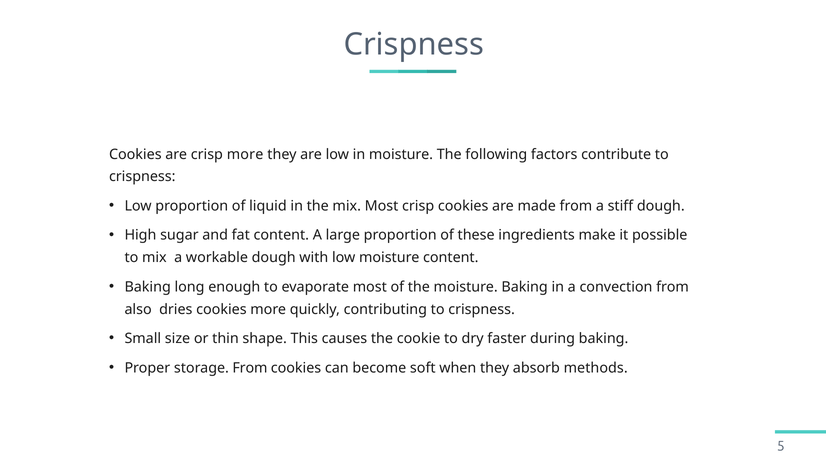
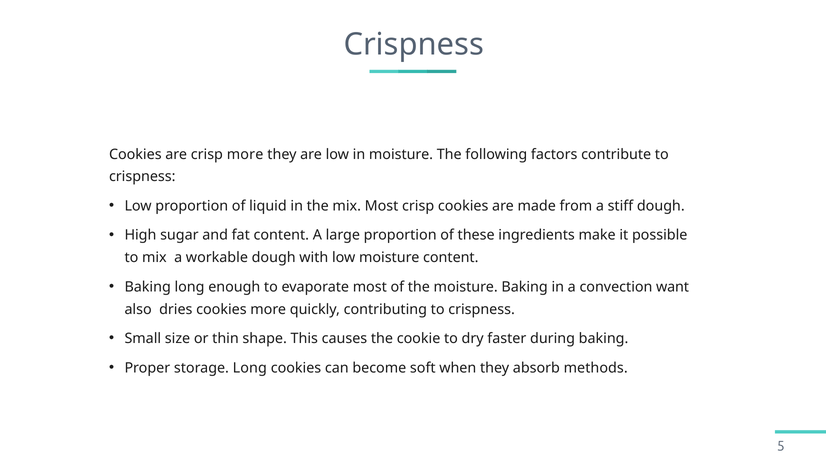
convection from: from -> want (673, 287)
storage From: From -> Long (250, 367)
